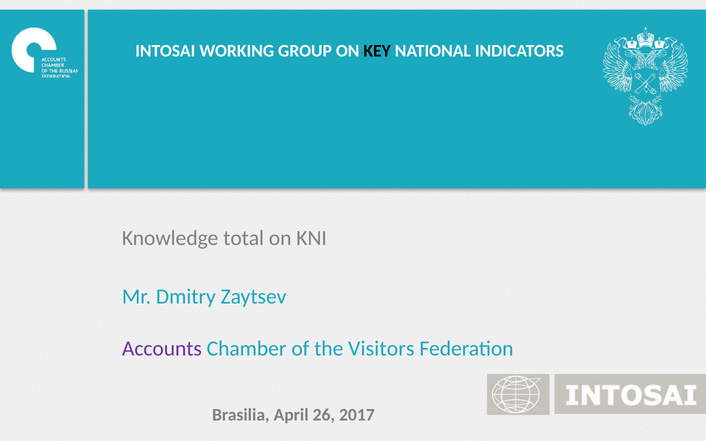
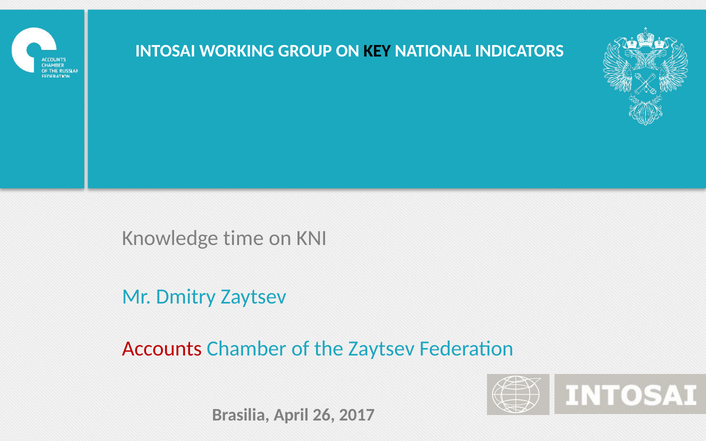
total: total -> time (244, 238)
Accounts colour: purple -> red (162, 349)
the Visitors: Visitors -> Zaytsev (381, 349)
